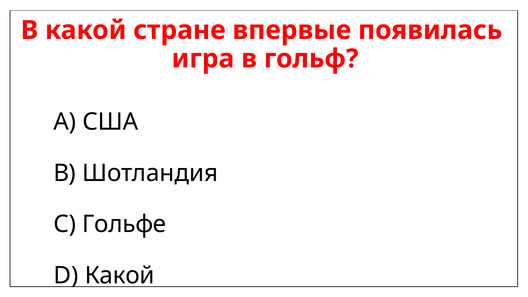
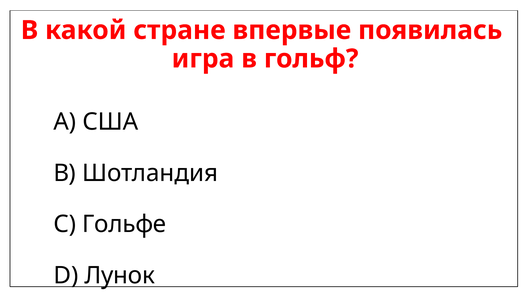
D Какой: Какой -> Лунок (120, 276)
